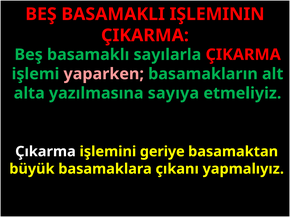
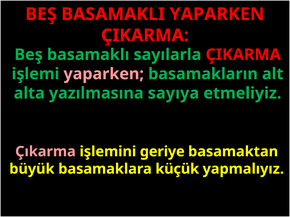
BASAMAKLI IŞLEMININ: IŞLEMININ -> YAPARKEN (217, 14)
Çıkarma colour: white -> pink (45, 152)
çıkanı: çıkanı -> küçük (177, 169)
